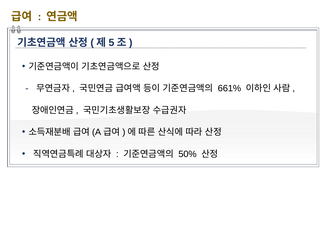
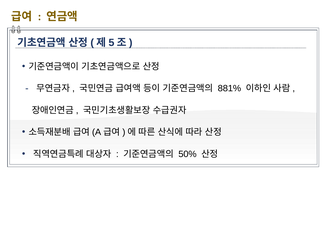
661%: 661% -> 881% (229, 88)
